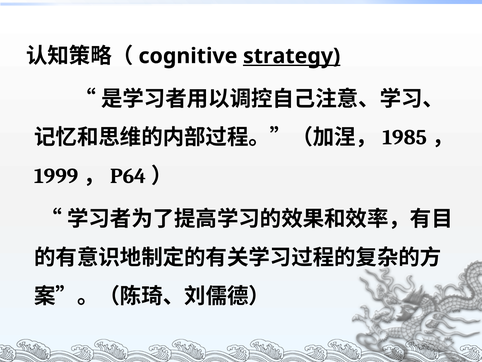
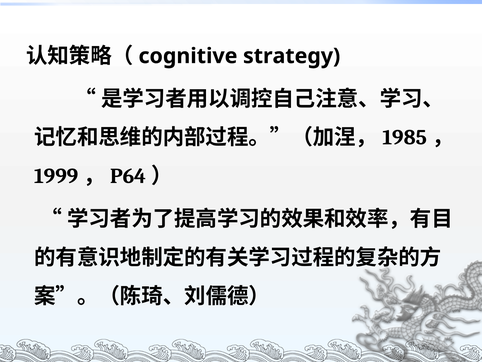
strategy underline: present -> none (292, 56)
